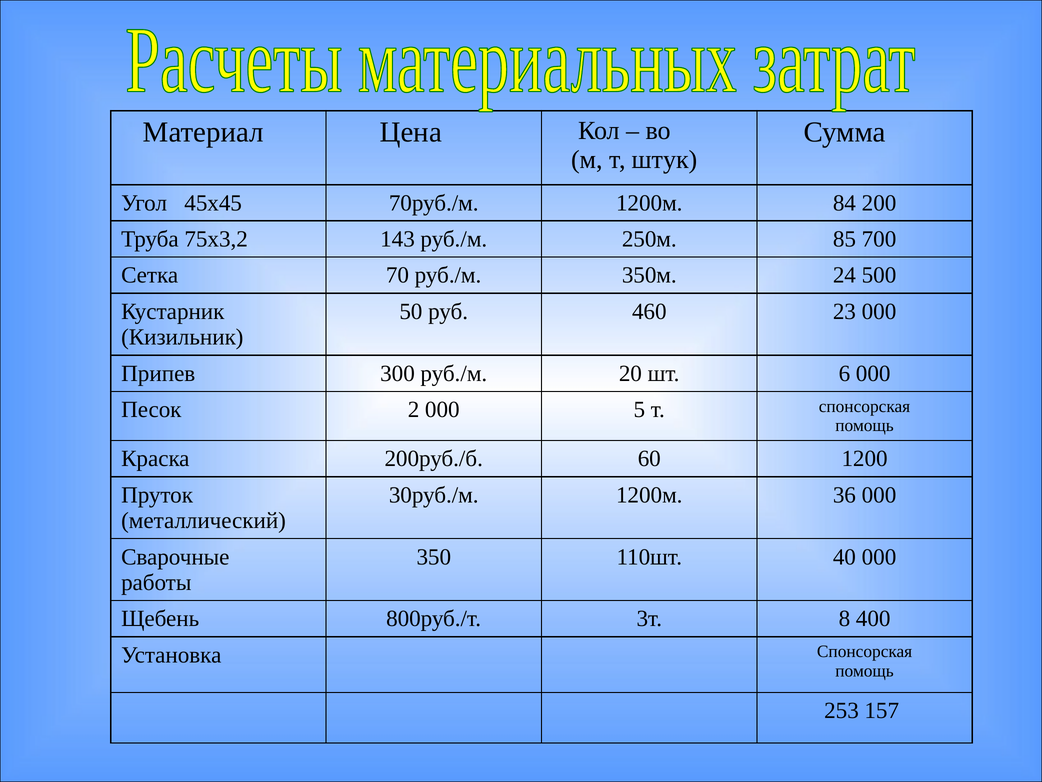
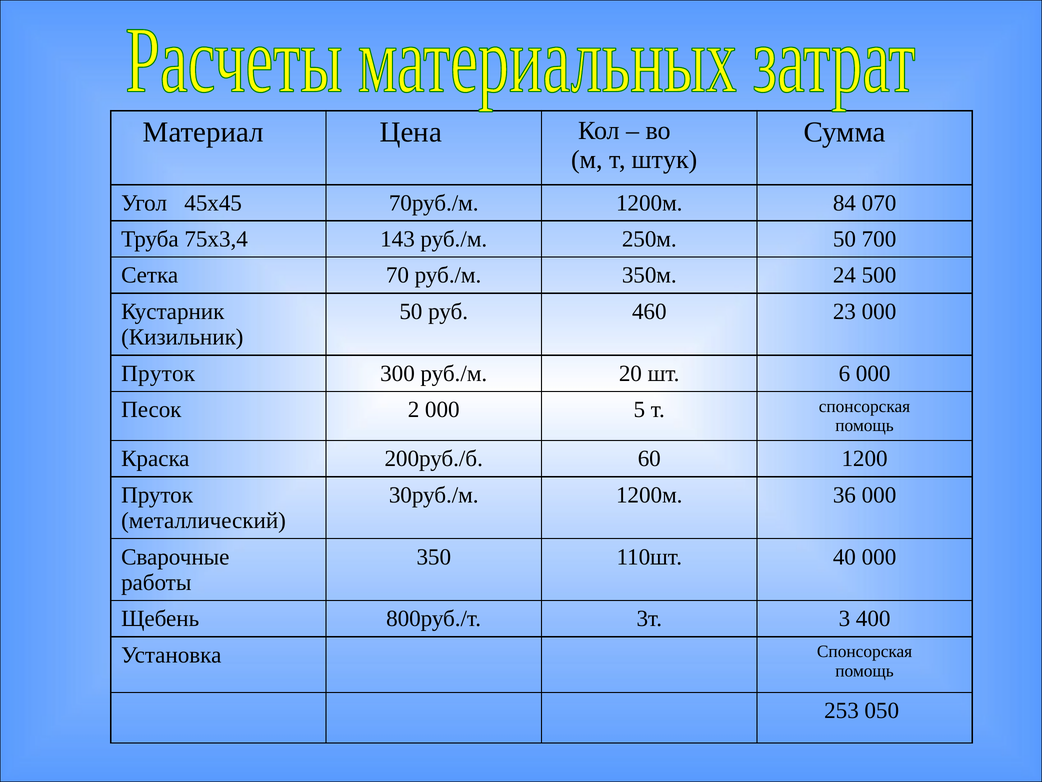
200: 200 -> 070 (879, 203)
75х3,2: 75х3,2 -> 75х3,4 (216, 239)
250м 85: 85 -> 50 (844, 239)
Припев: Припев -> Пруток (158, 373)
8: 8 -> 3 (844, 618)
157: 157 -> 050 (882, 710)
